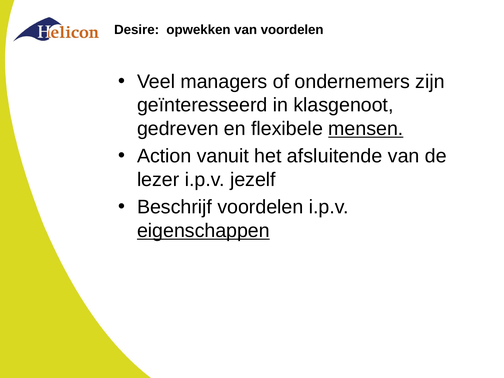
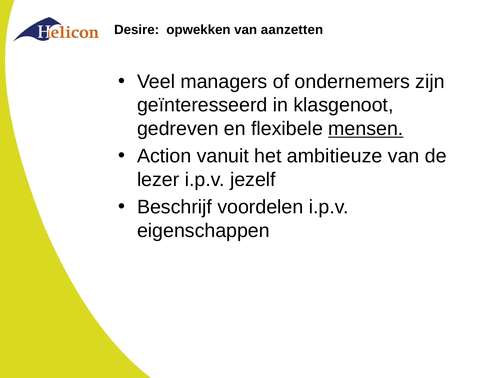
van voordelen: voordelen -> aanzetten (292, 30)
afsluitende: afsluitende -> ambitieuze (335, 156)
eigenschappen underline: present -> none (203, 231)
